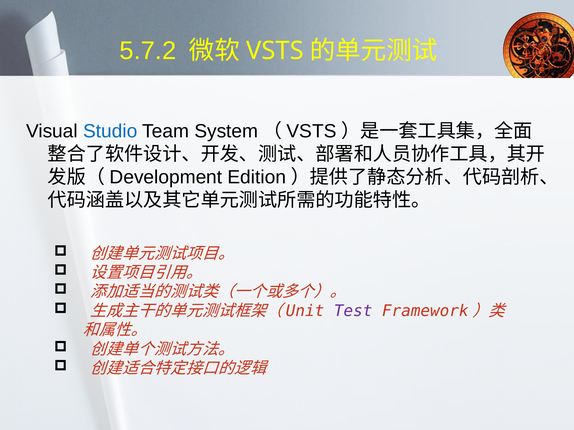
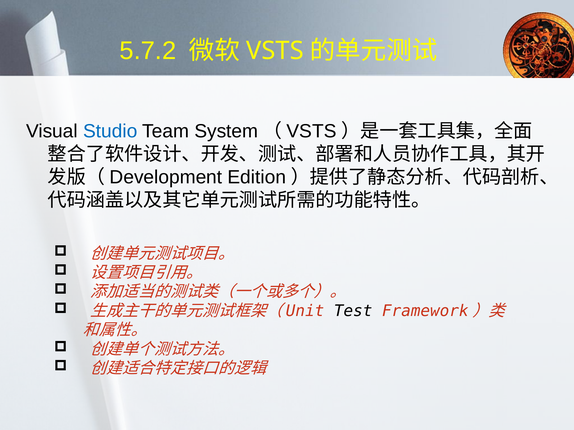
Test colour: purple -> black (353, 311)
